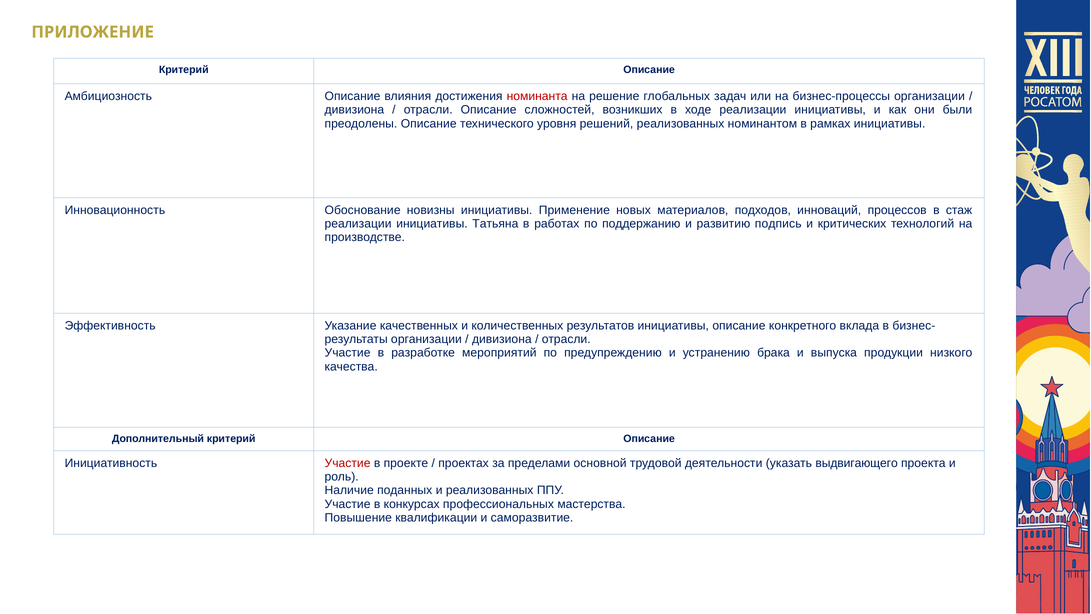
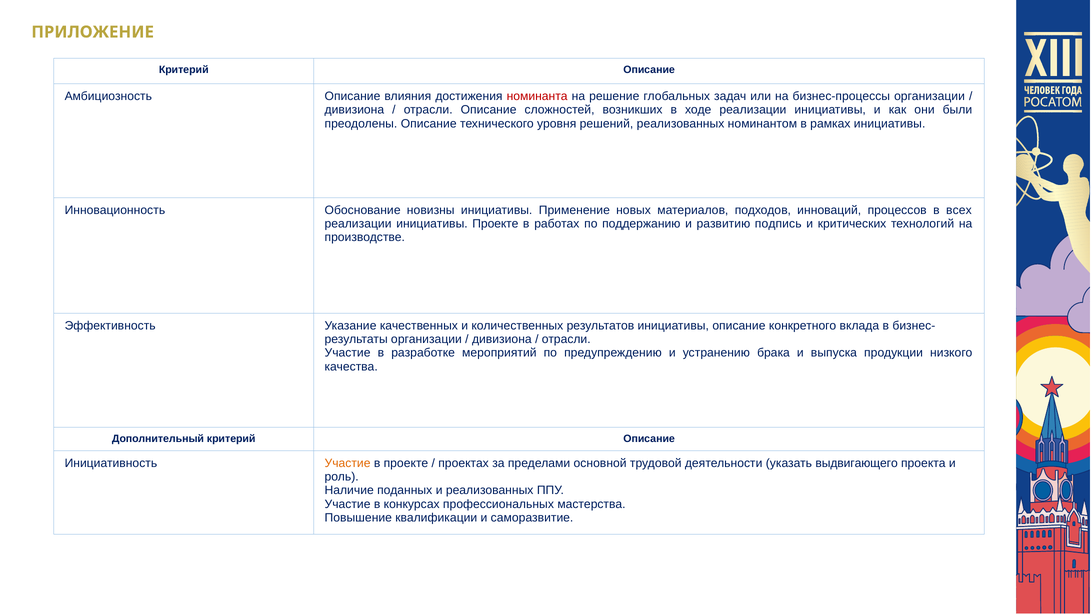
стаж: стаж -> всех (959, 210)
инициативы Татьяна: Татьяна -> Проекте (495, 224)
Участие colour: red -> orange (348, 463)
